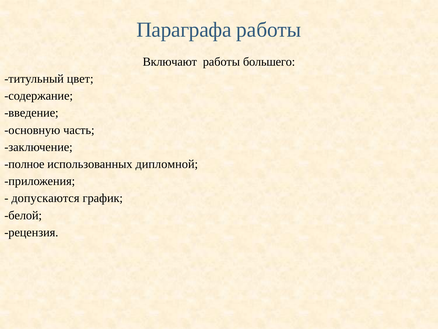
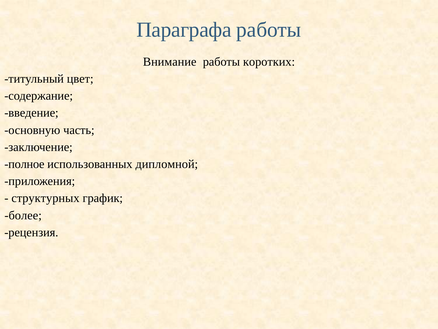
Включают: Включают -> Внимание (170, 62)
большего: большего -> коротких (269, 62)
допускаются: допускаются -> структурных (45, 198)
белой: белой -> более (23, 215)
